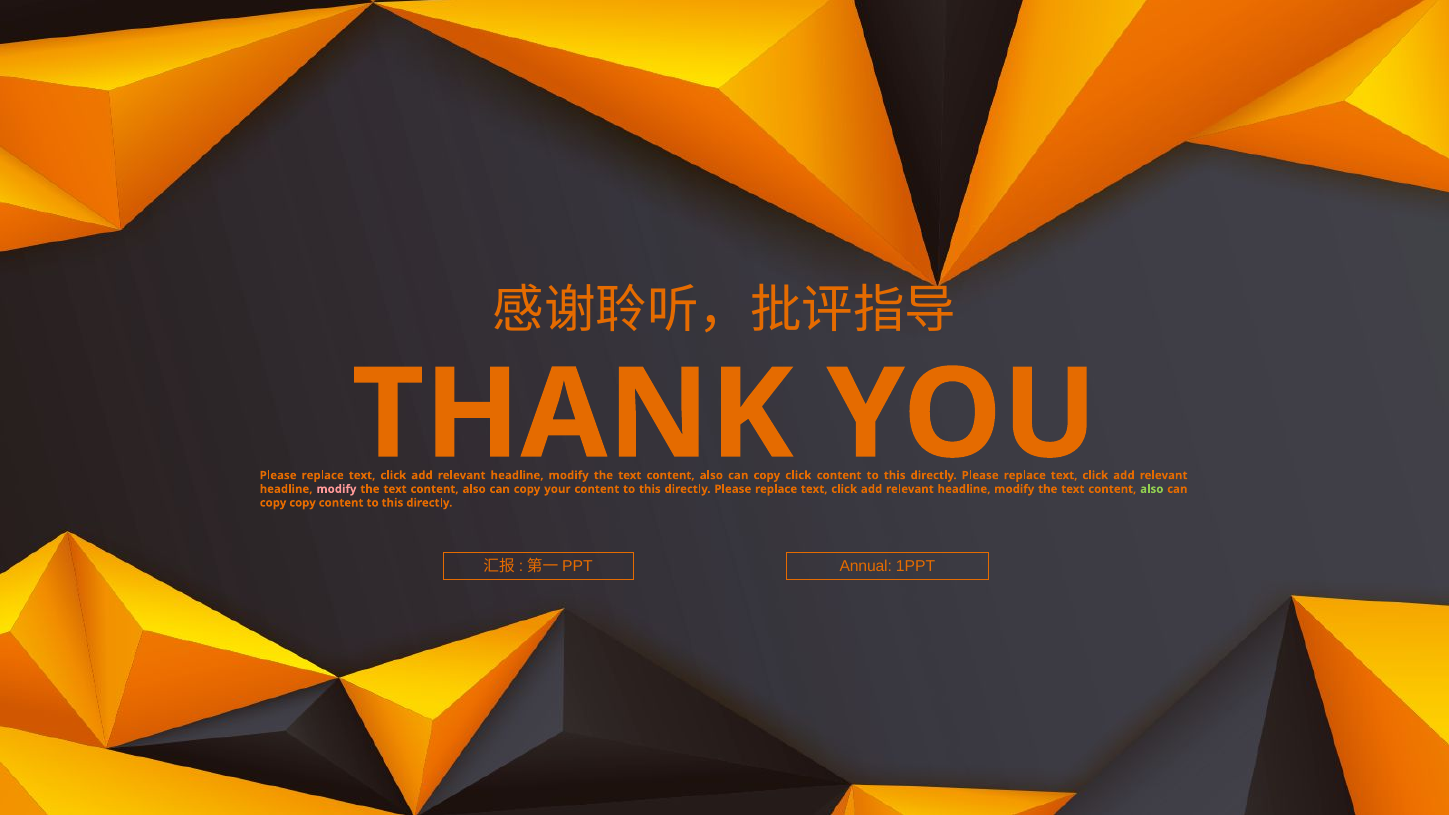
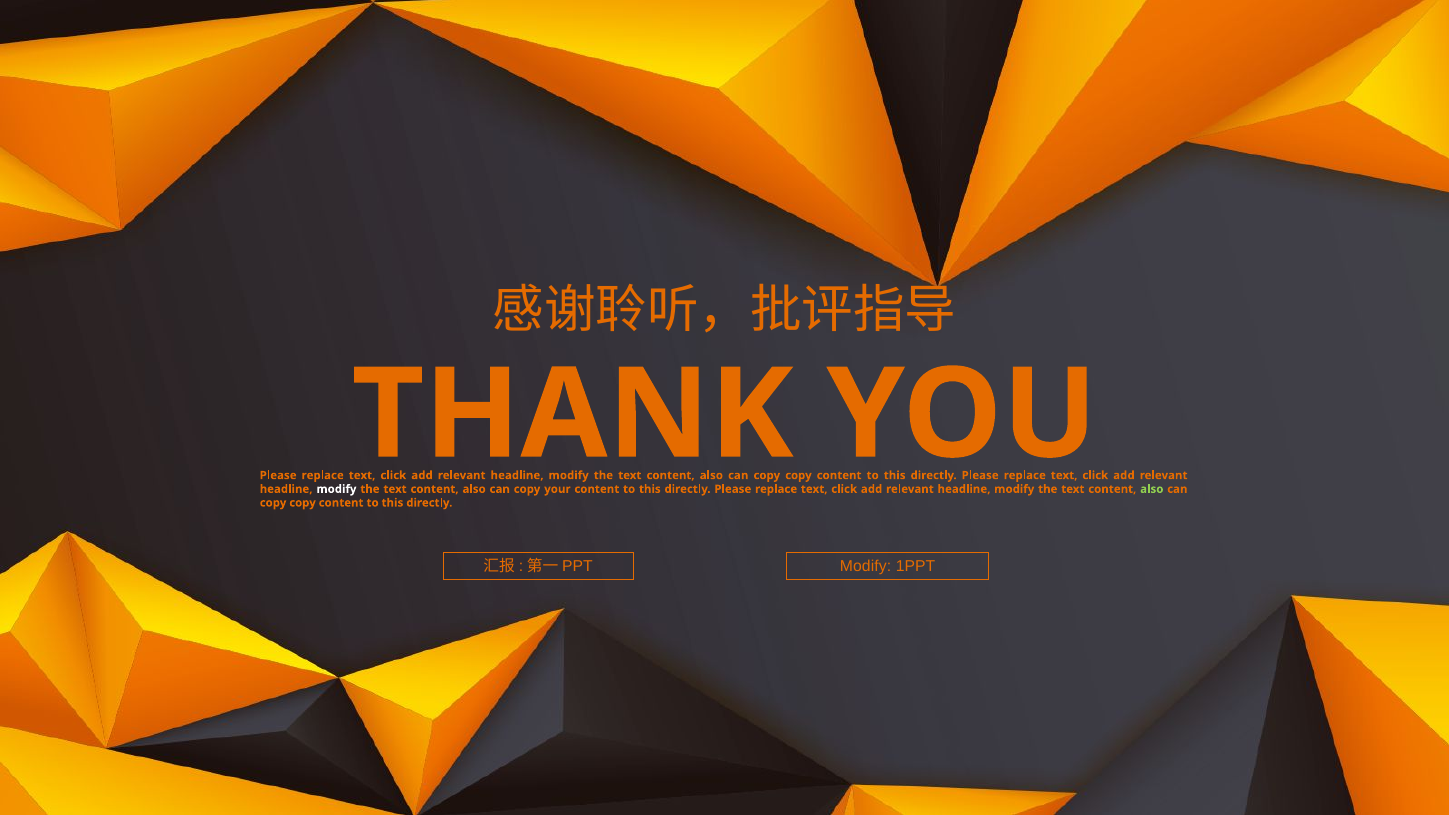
click: click -> copy (798, 475)
modify colour: pink -> white (336, 489)
Annual: Annual -> Modify (866, 567)
